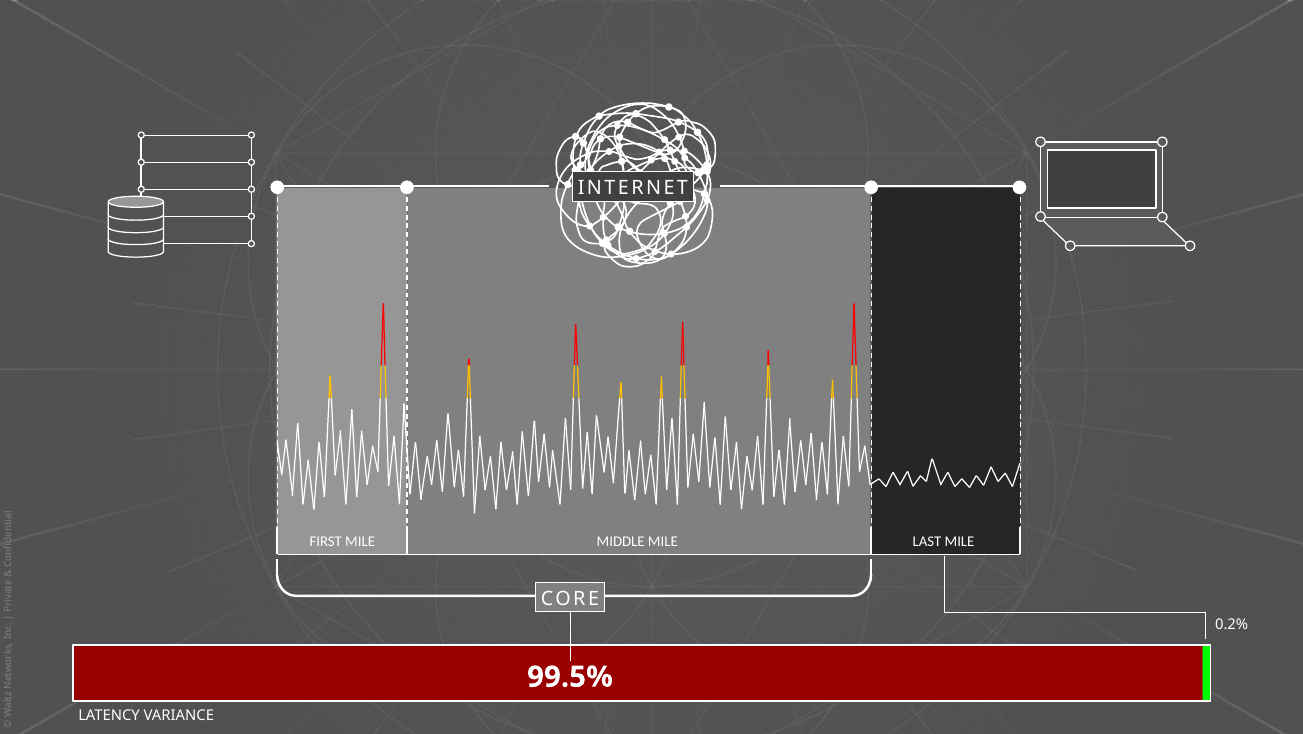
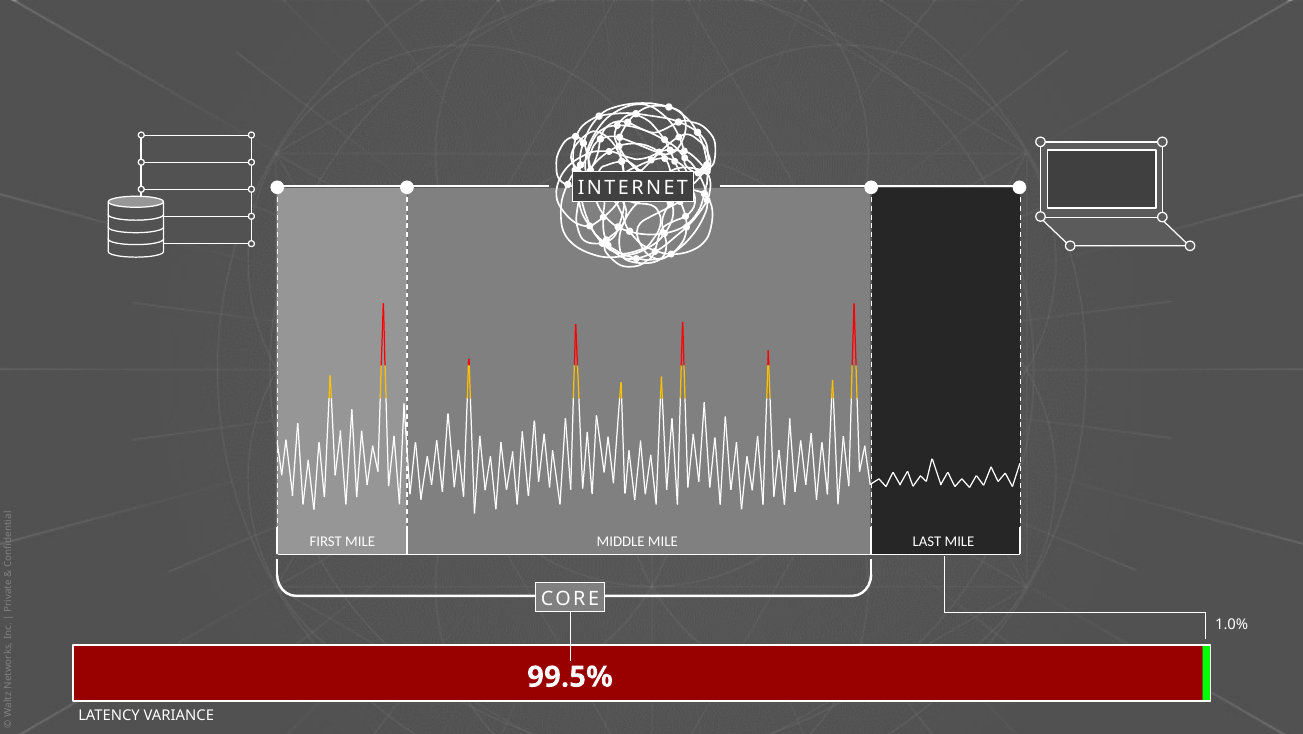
0.2%: 0.2% -> 1.0% (1232, 624)
